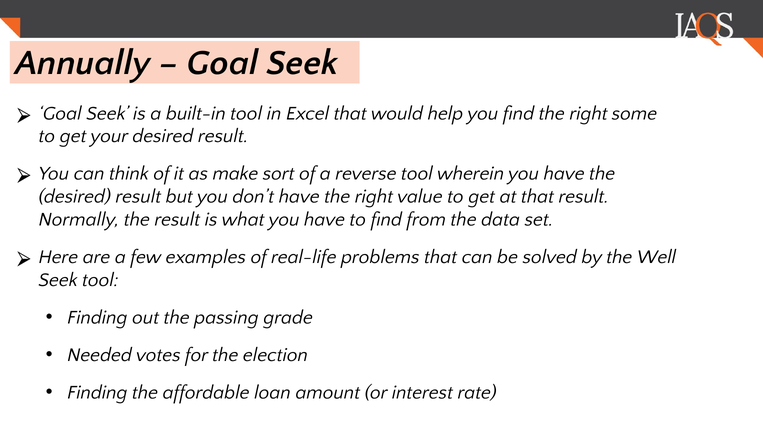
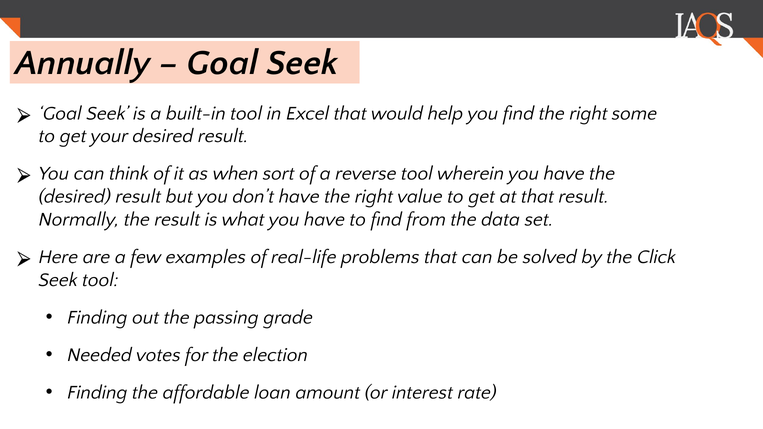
make: make -> when (236, 174)
Well: Well -> Click (657, 257)
